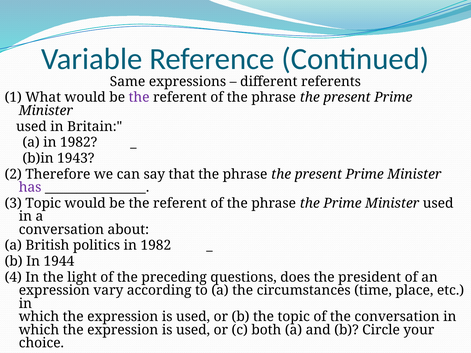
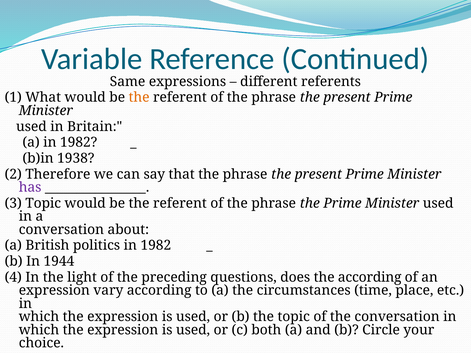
the colour: purple -> orange (139, 98)
1943: 1943 -> 1938 (76, 158)
the president: president -> according (370, 277)
